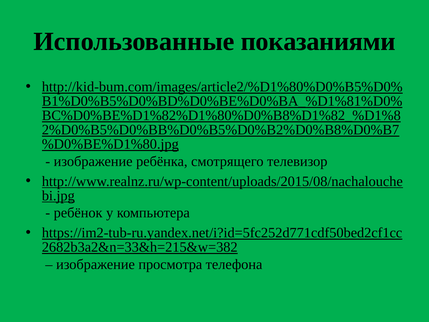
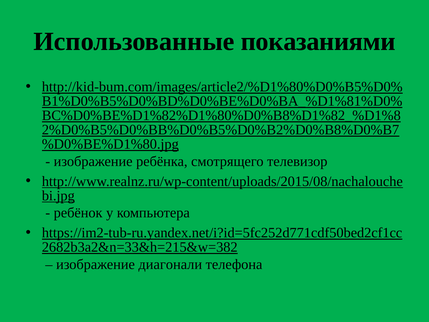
просмотра: просмотра -> диагонали (170, 264)
